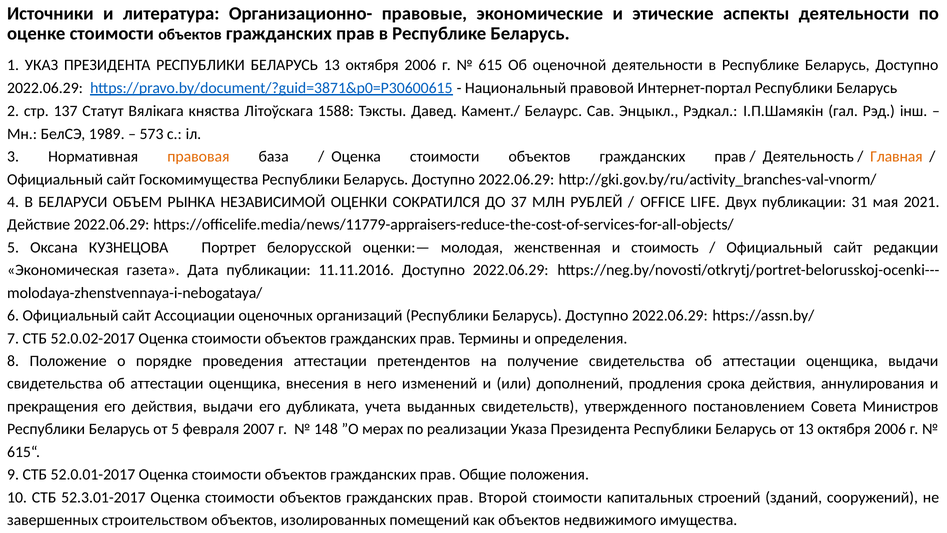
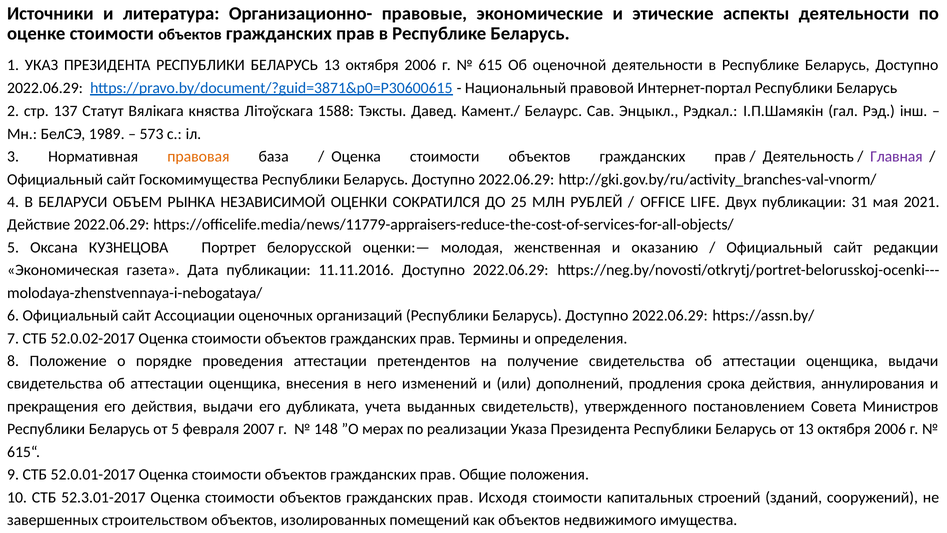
Главная colour: orange -> purple (896, 157)
37: 37 -> 25 (519, 202)
стоимость: стоимость -> оказанию (665, 247)
Второй: Второй -> Исходя (503, 497)
